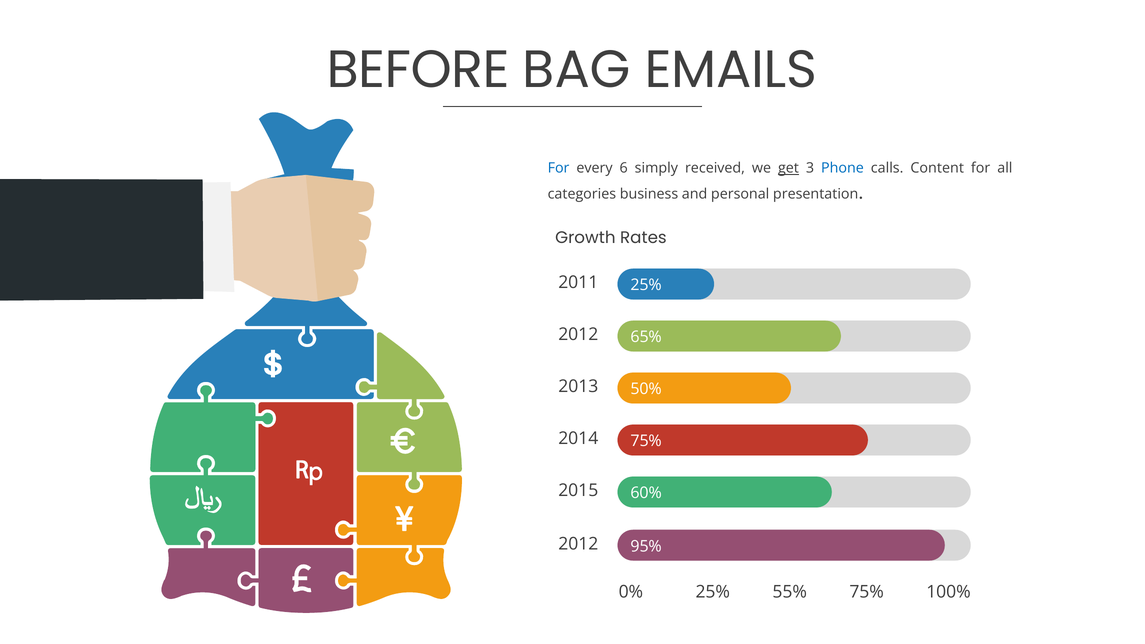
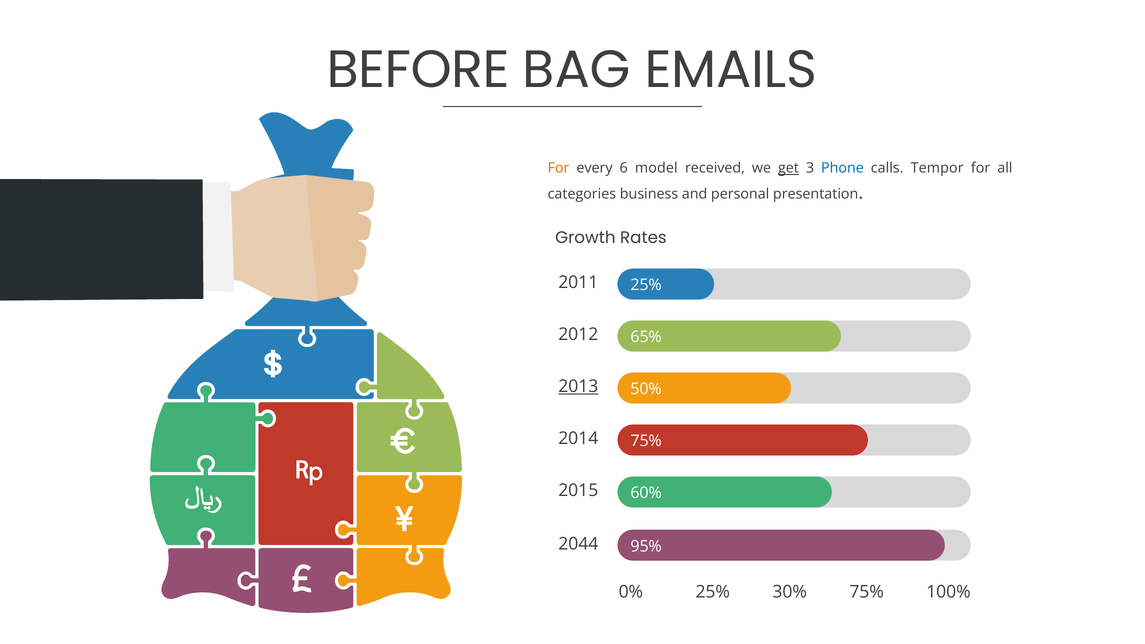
For colour: blue -> orange (559, 168)
simply: simply -> model (656, 168)
Content: Content -> Tempor (937, 168)
2013 underline: none -> present (578, 387)
2012: 2012 -> 2044 (578, 544)
55%: 55% -> 30% (790, 592)
